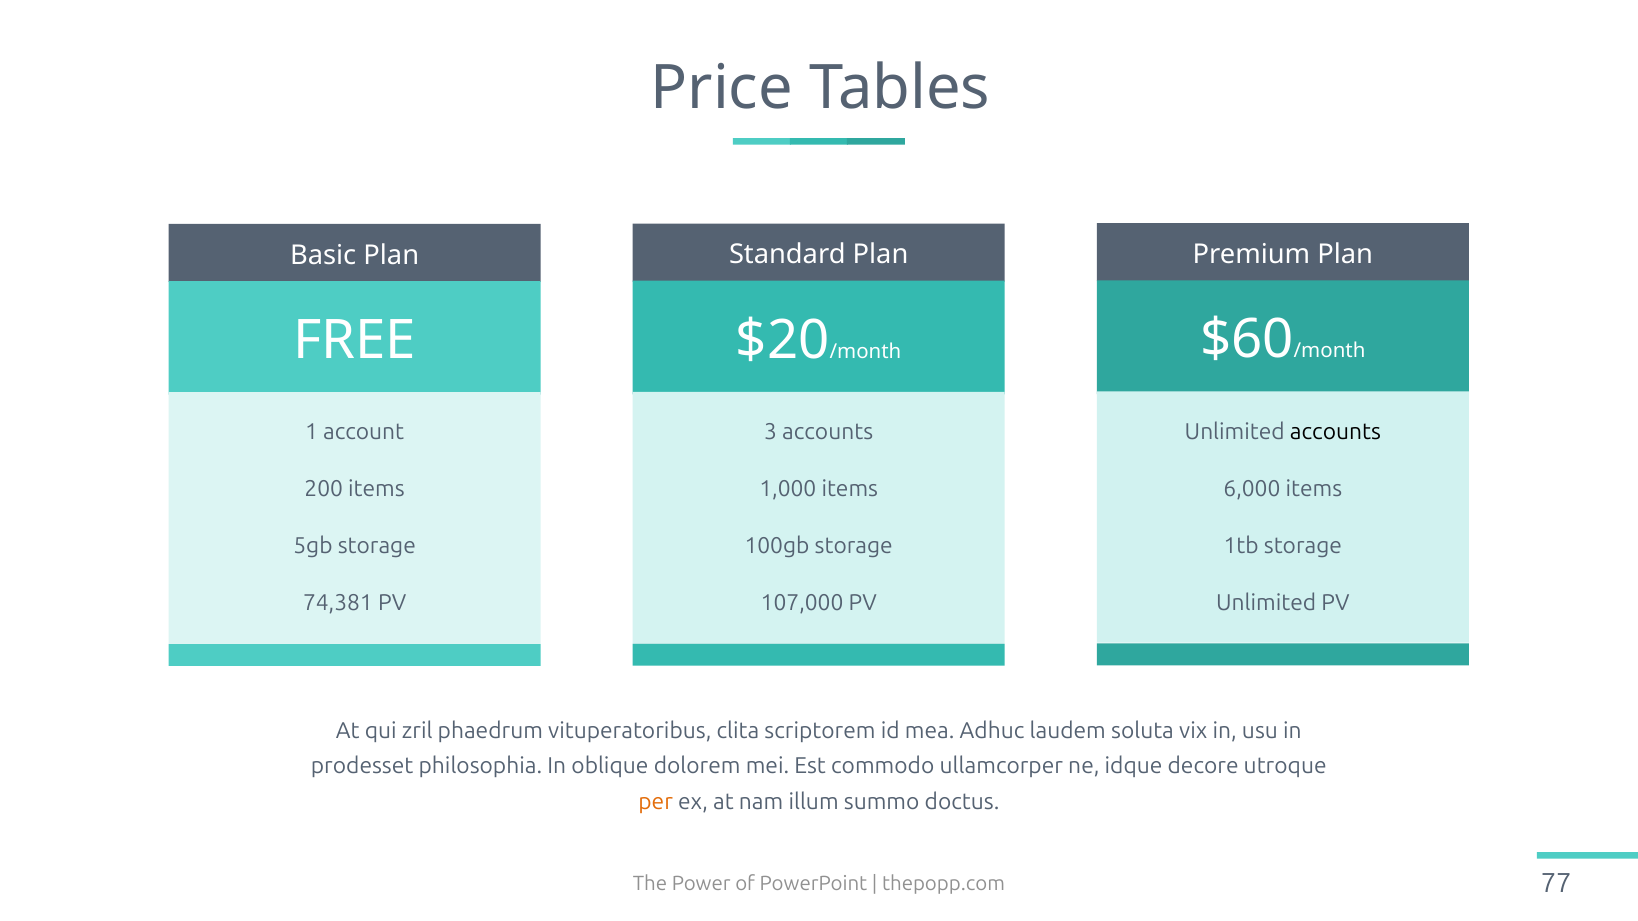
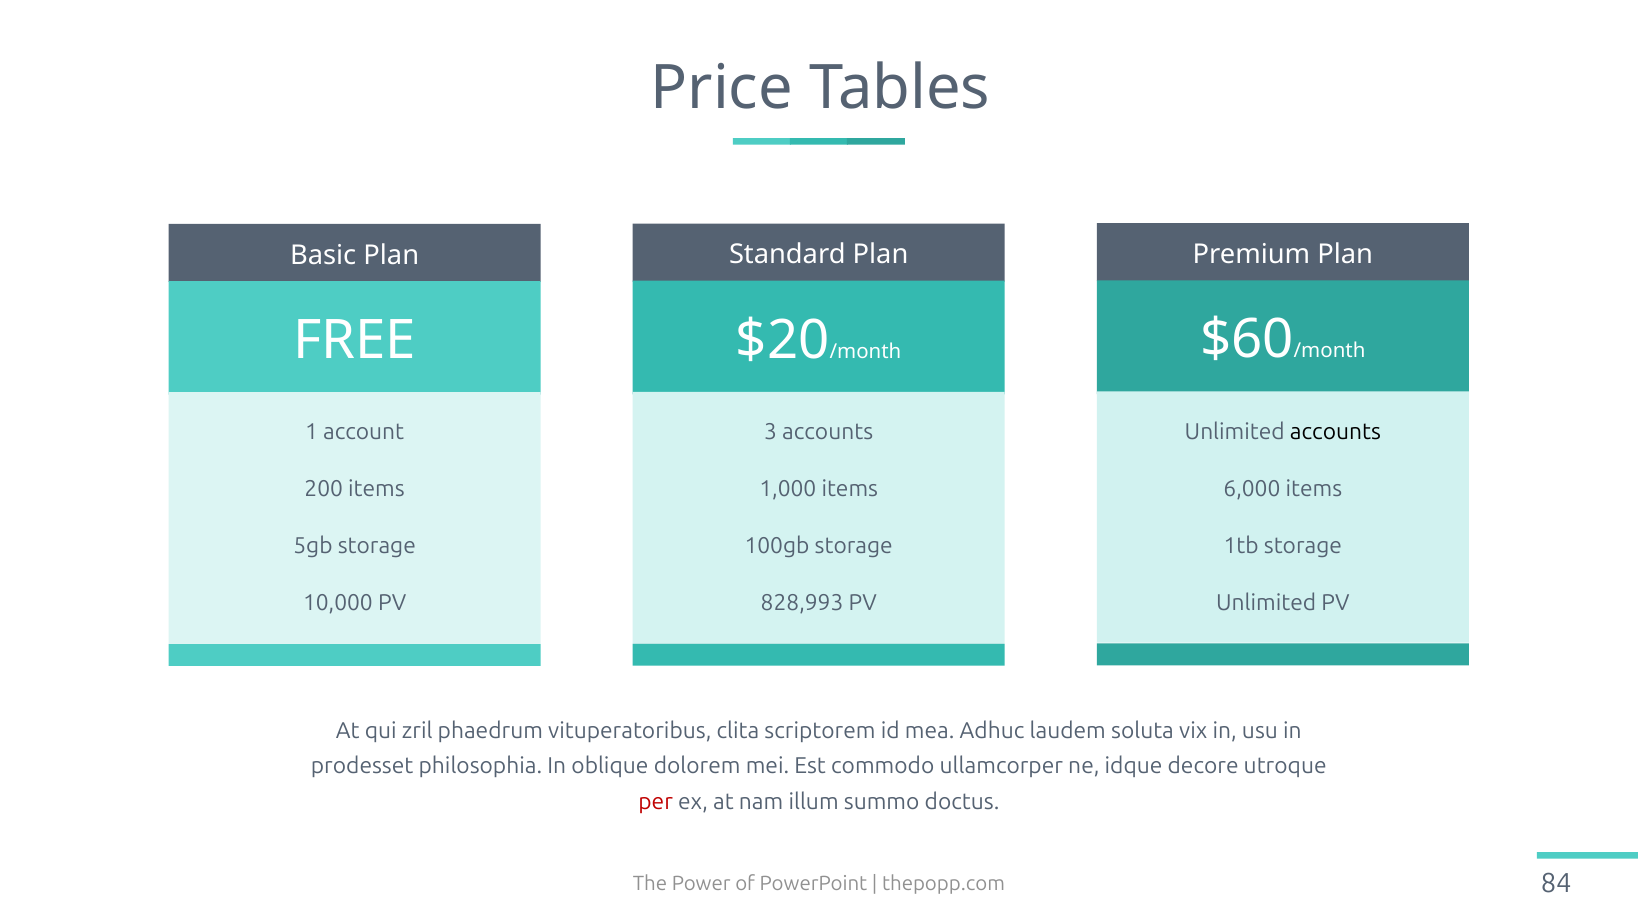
107,000: 107,000 -> 828,993 (802, 603)
74,381: 74,381 -> 10,000 (338, 604)
per colour: orange -> red (656, 802)
77: 77 -> 84 (1556, 884)
